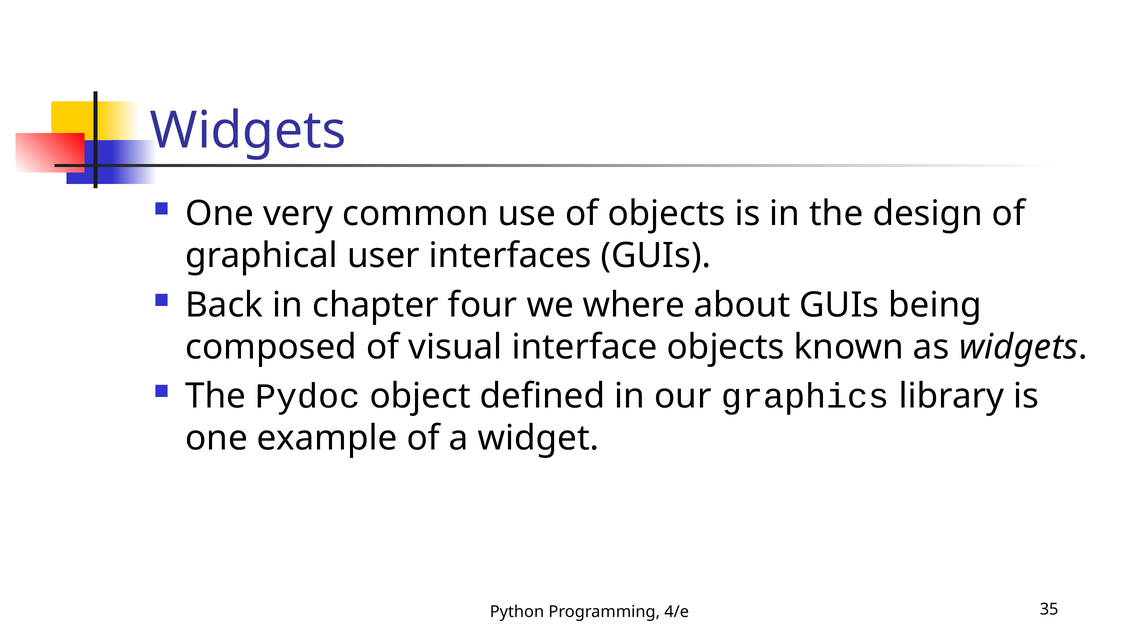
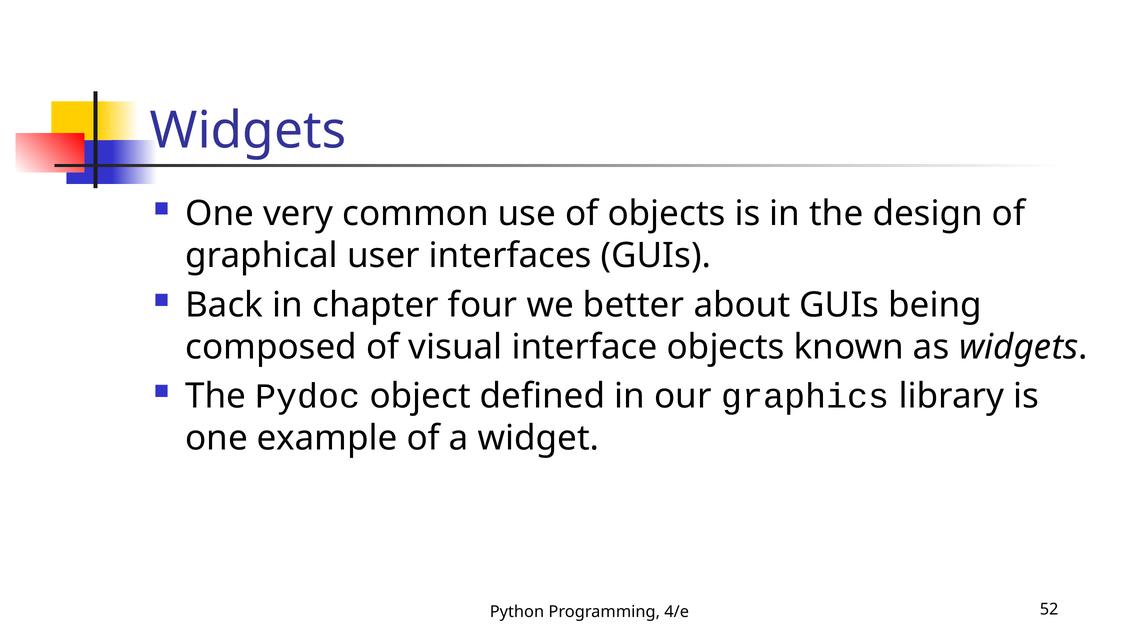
where: where -> better (634, 305)
35: 35 -> 52 (1049, 609)
